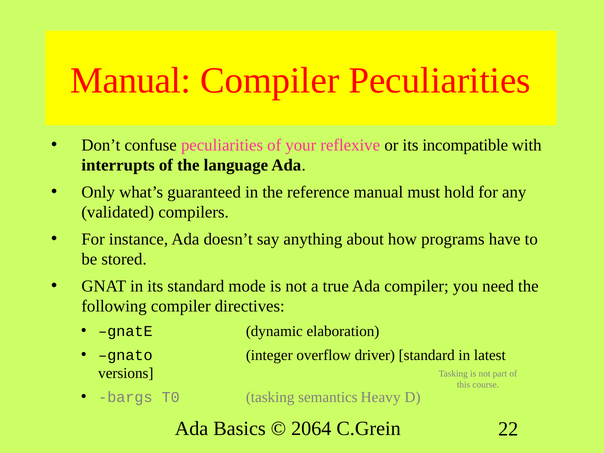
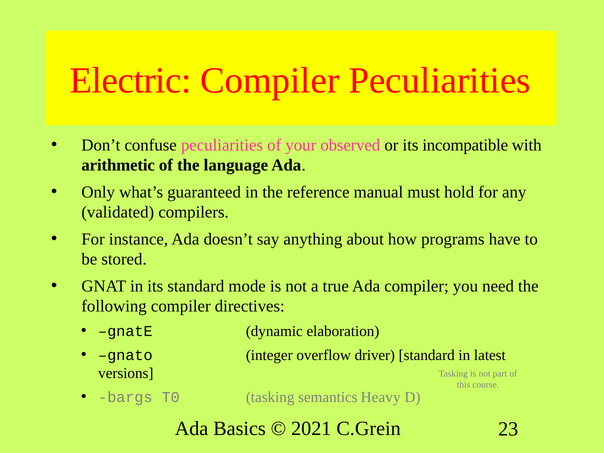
Manual: Manual -> Electric (131, 81)
reflexive: reflexive -> observed (350, 145)
interrupts: interrupts -> arithmetic (118, 165)
2064: 2064 -> 2021 (311, 429)
22: 22 -> 23 (508, 429)
